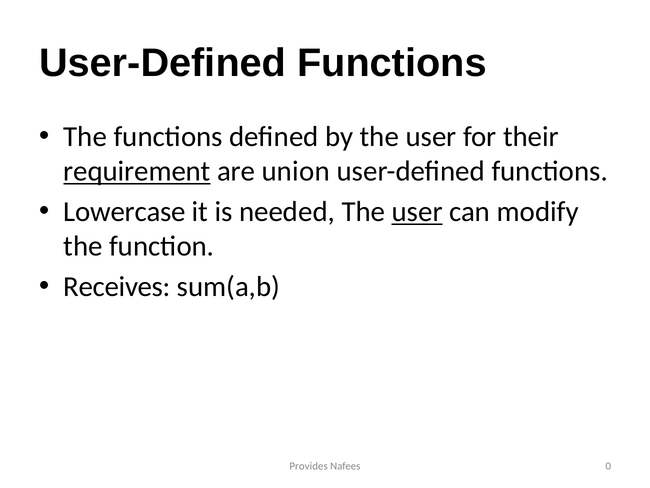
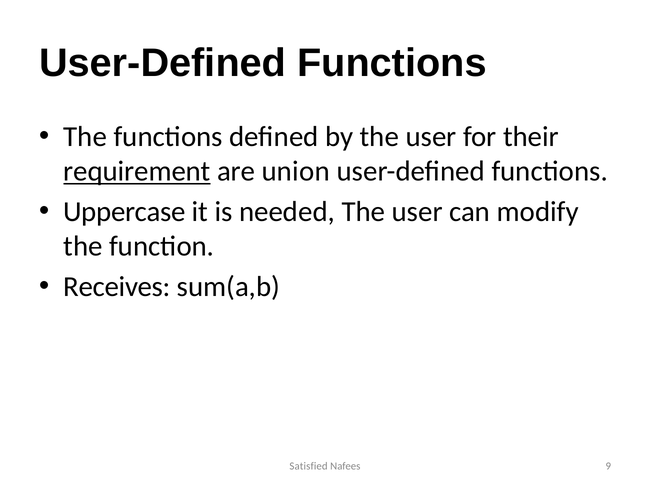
Lowercase: Lowercase -> Uppercase (124, 211)
user underline: present -> none (417, 211)
Provides: Provides -> Satisfied (309, 465)
0: 0 -> 9 (608, 465)
